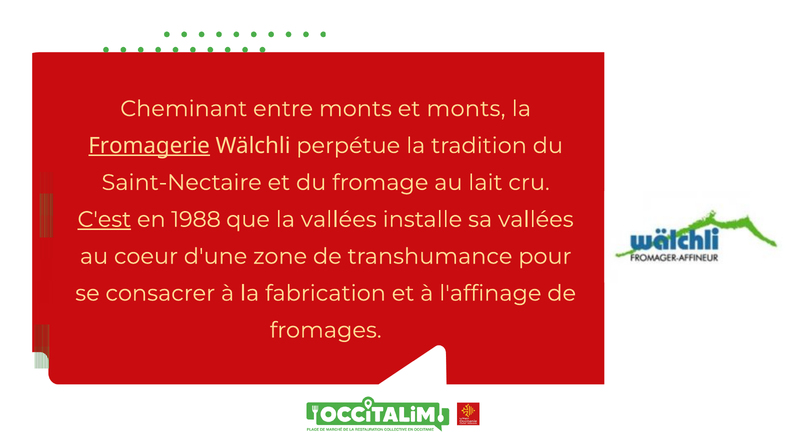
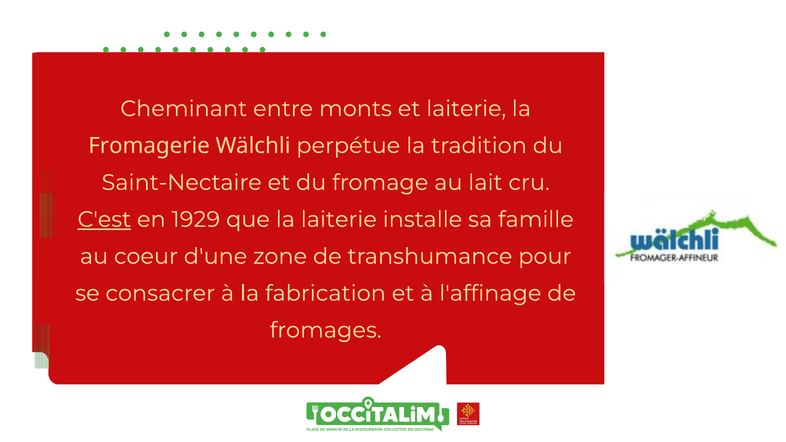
et monts: monts -> laiterie (466, 109)
Fromagerie underline: present -> none (149, 146)
1988: 1988 -> 1929 (196, 220)
la vallées: vallées -> laiterie (339, 220)
sa vallées: vallées -> famille (536, 220)
